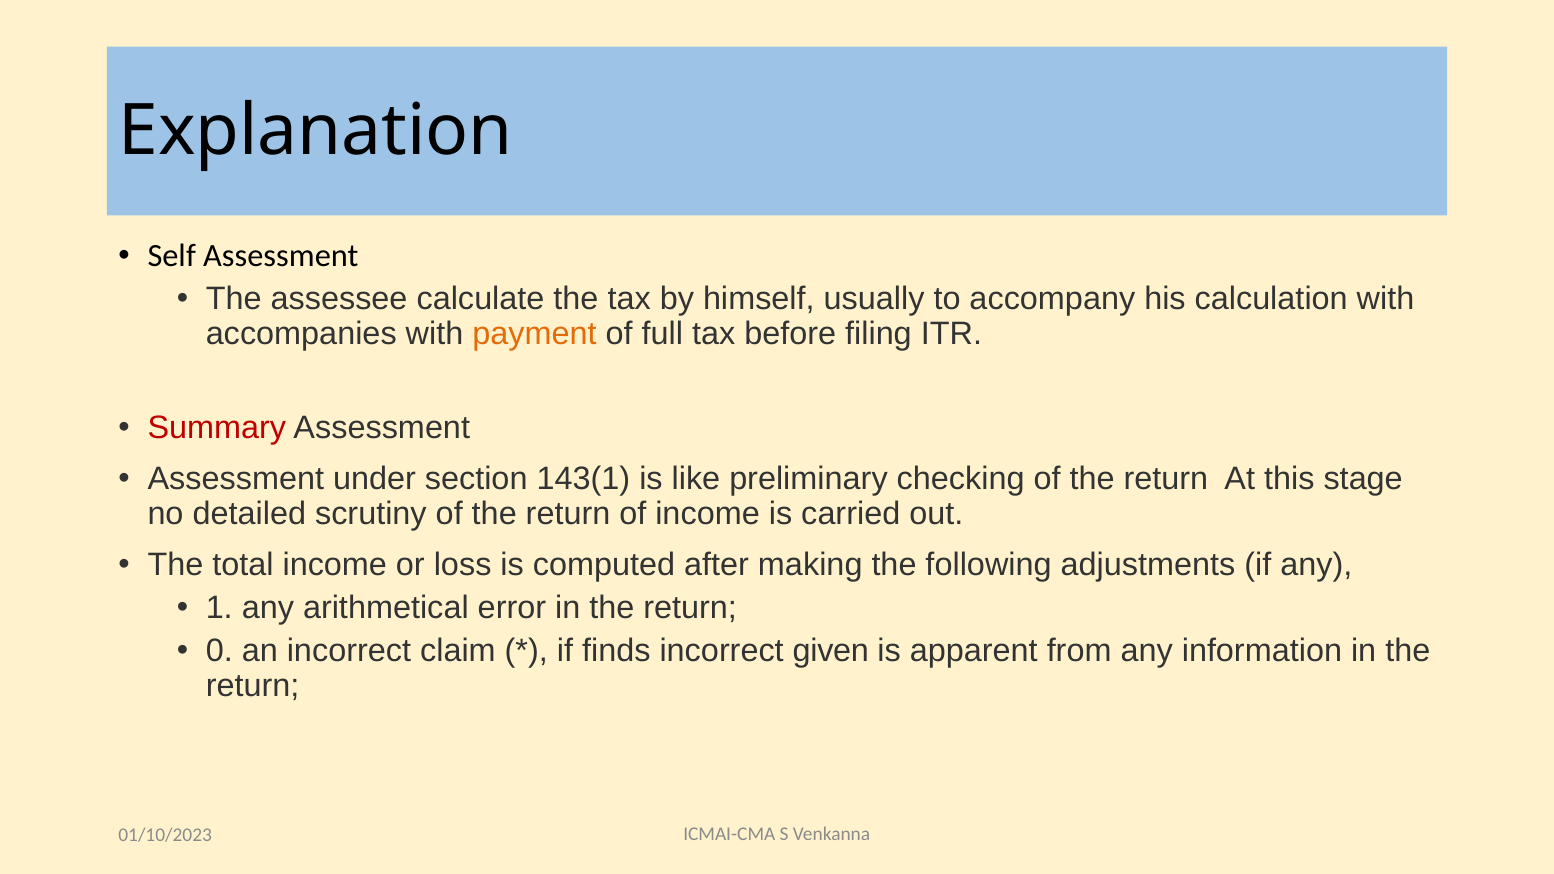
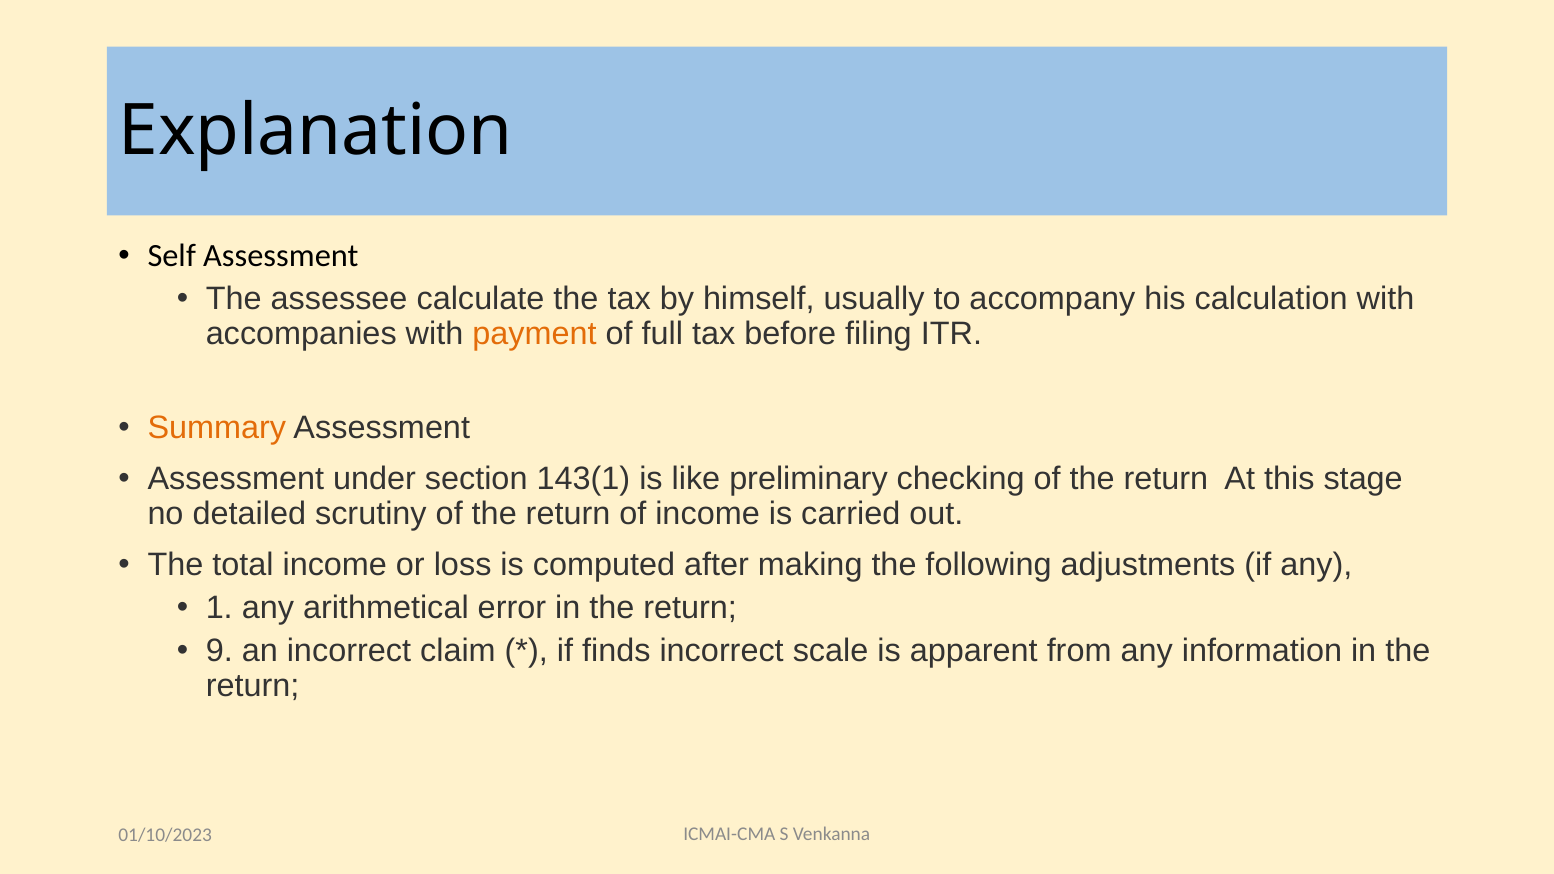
Summary colour: red -> orange (217, 428)
0: 0 -> 9 (219, 651)
given: given -> scale (831, 651)
